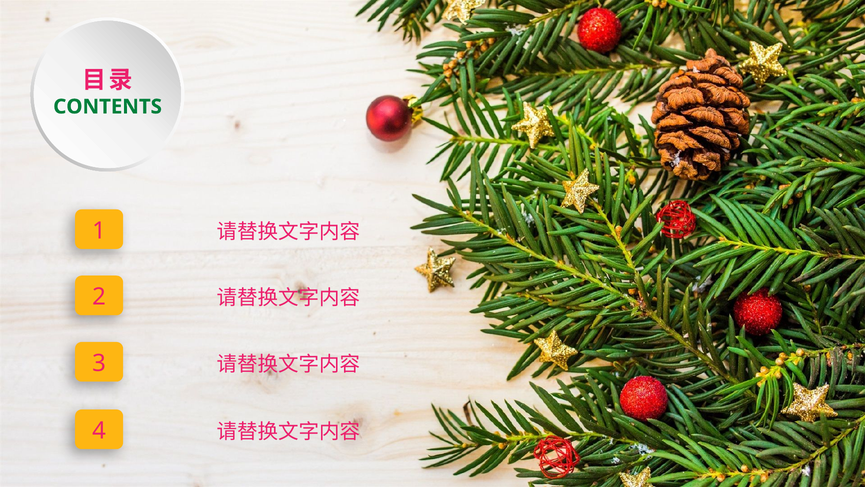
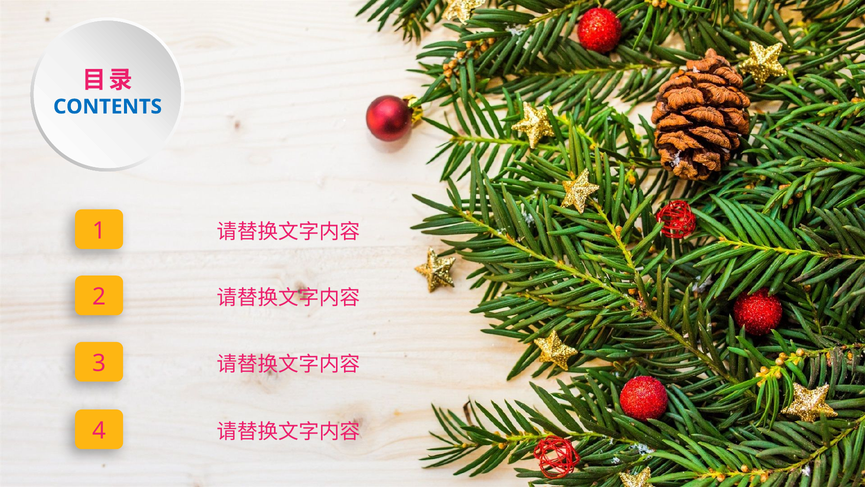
CONTENTS colour: green -> blue (108, 107)
